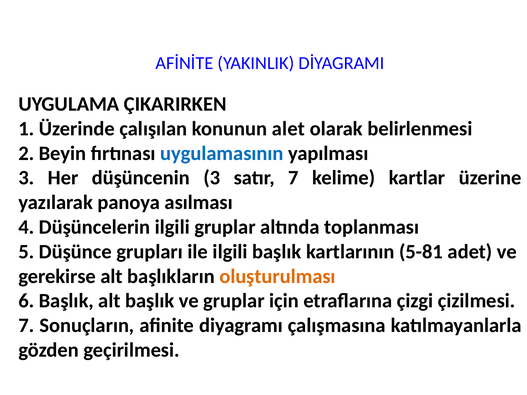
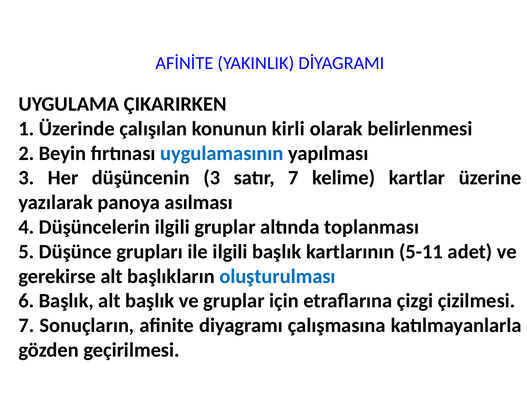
alet: alet -> kirli (288, 129)
5-81: 5-81 -> 5-11 (421, 252)
oluşturulması colour: orange -> blue (277, 276)
